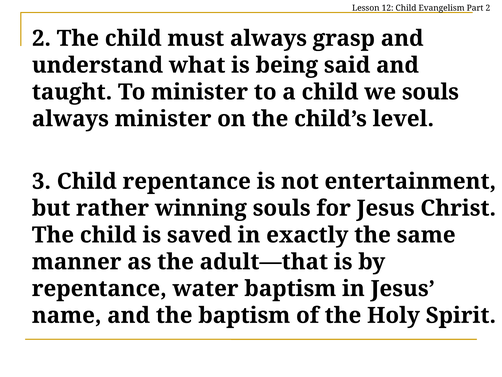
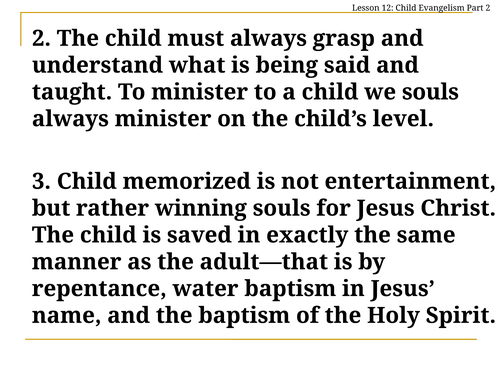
Child repentance: repentance -> memorized (187, 181)
